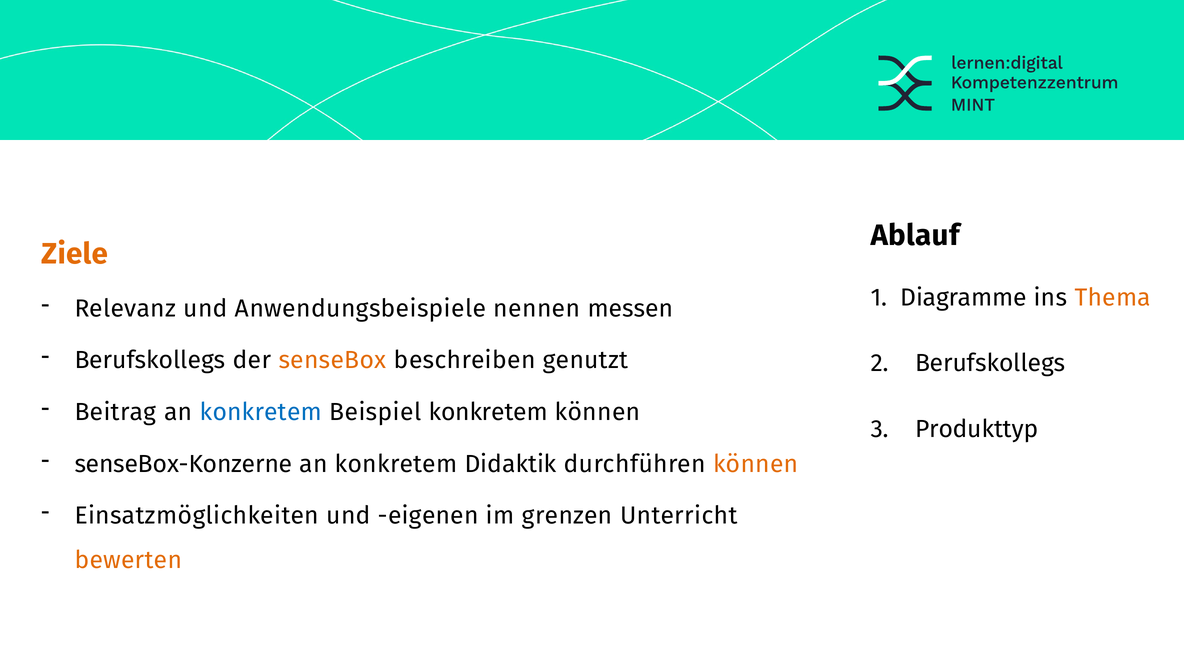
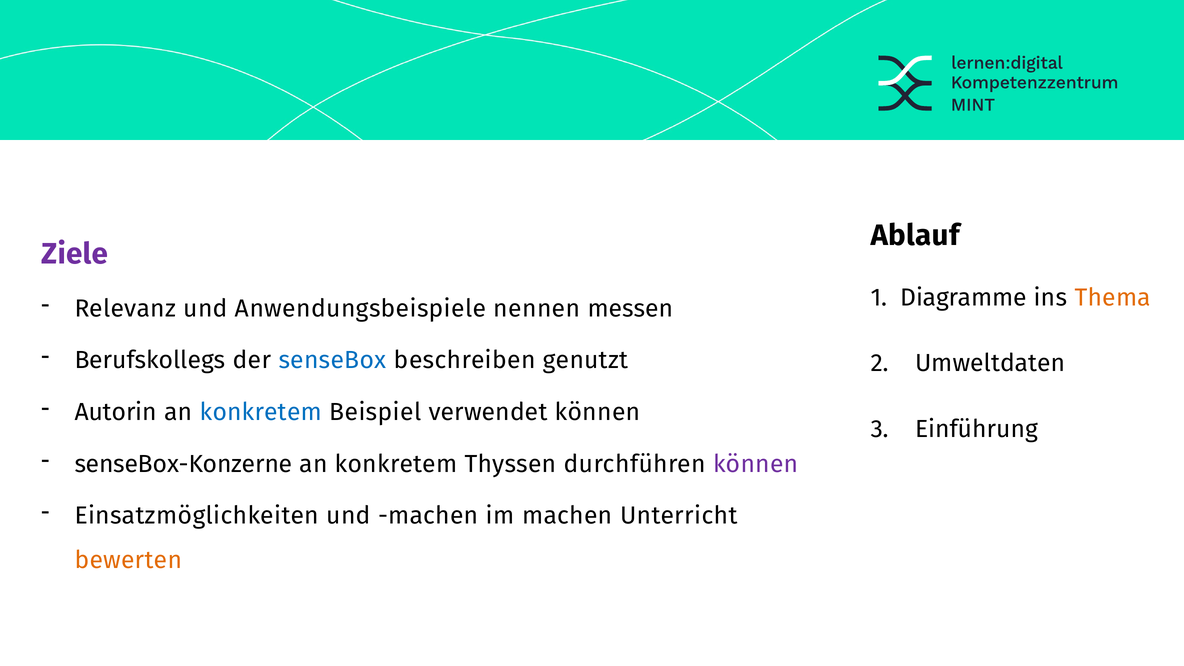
Ziele colour: orange -> purple (75, 254)
senseBox colour: orange -> blue (332, 360)
Berufskollegs: Berufskollegs -> Umweltdaten (990, 363)
Beitrag: Beitrag -> Autorin (116, 412)
Beispiel konkretem: konkretem -> verwendet (488, 412)
Produkttyp: Produkttyp -> Einführung (977, 429)
Didaktik: Didaktik -> Thyssen (510, 464)
können colour: orange -> purple (756, 464)
und eigenen: eigenen -> machen (428, 516)
im grenzen: grenzen -> machen (567, 516)
